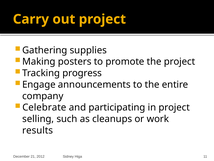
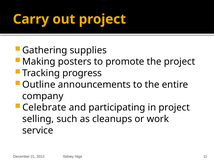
Engage: Engage -> Outline (39, 84)
results: results -> service (38, 130)
